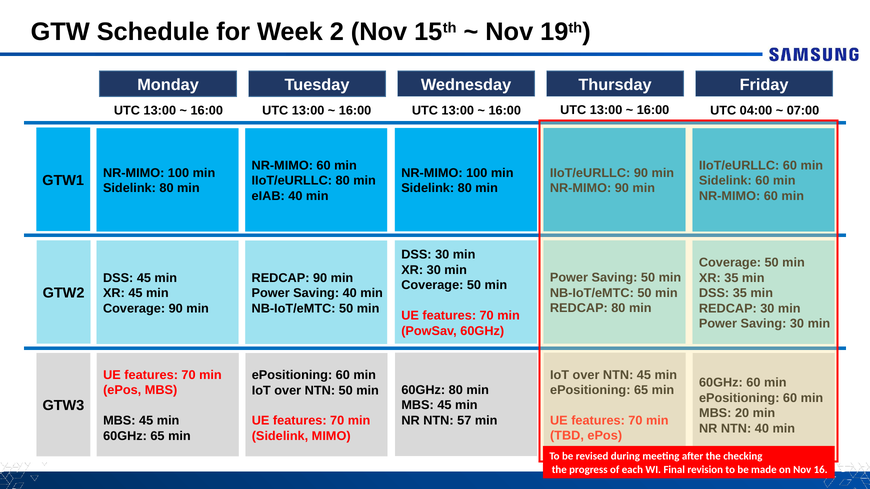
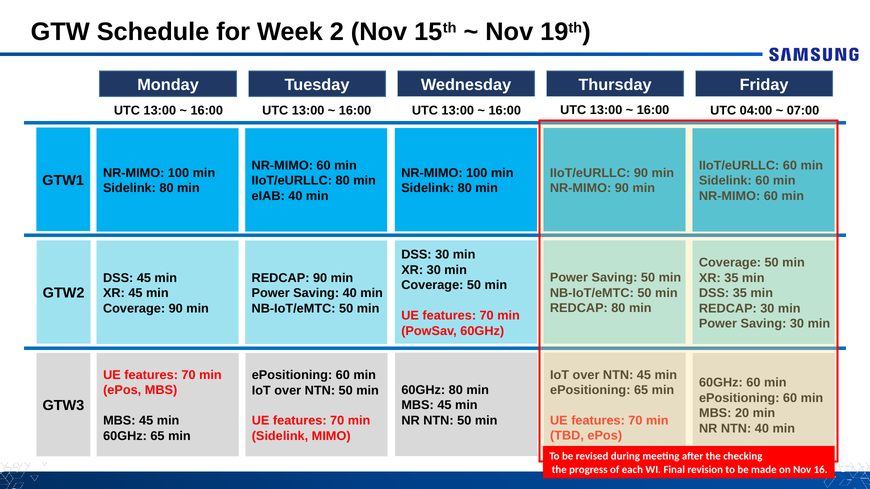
NR NTN 57: 57 -> 50 (464, 421)
